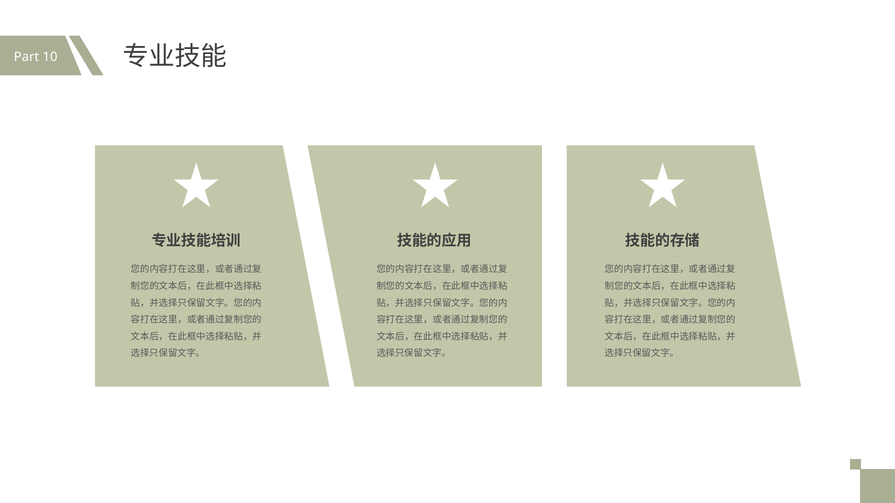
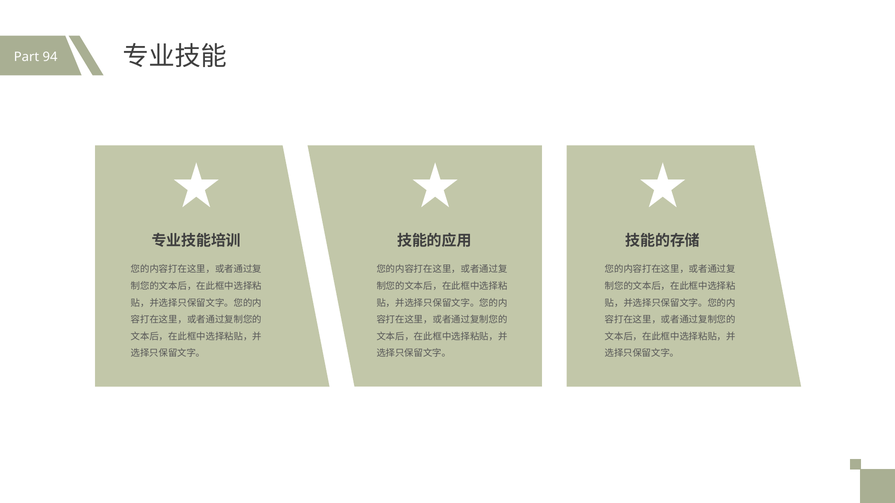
10: 10 -> 94 (50, 57)
